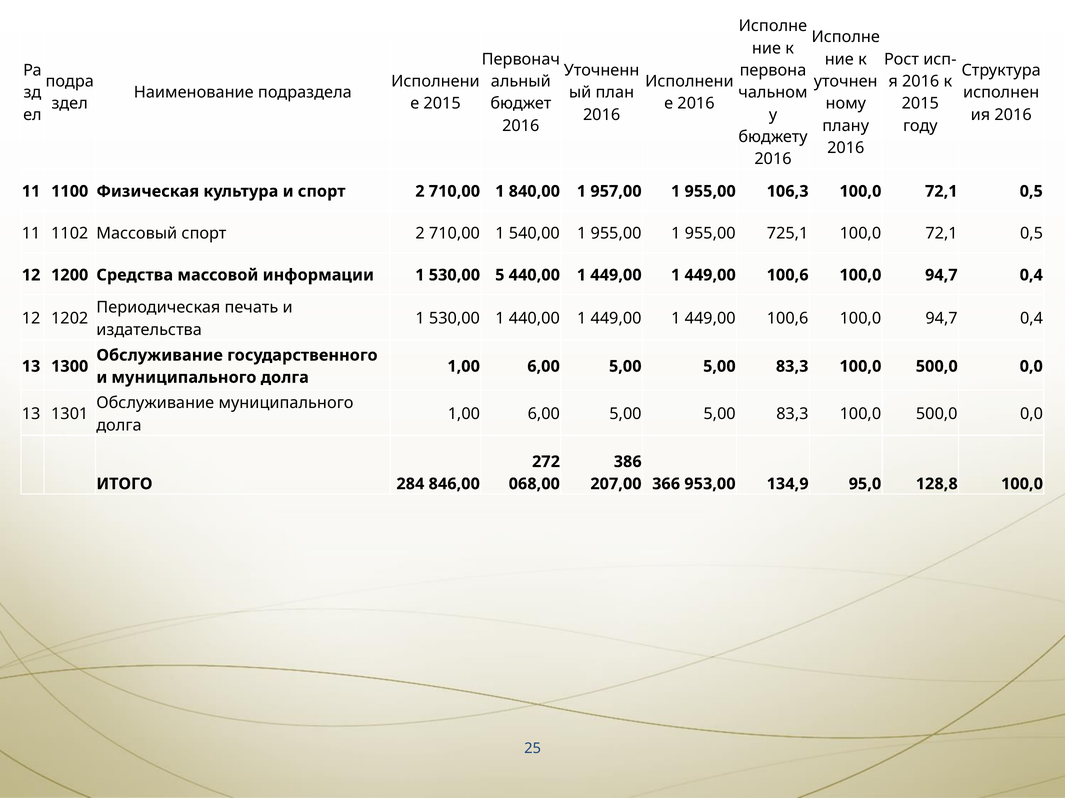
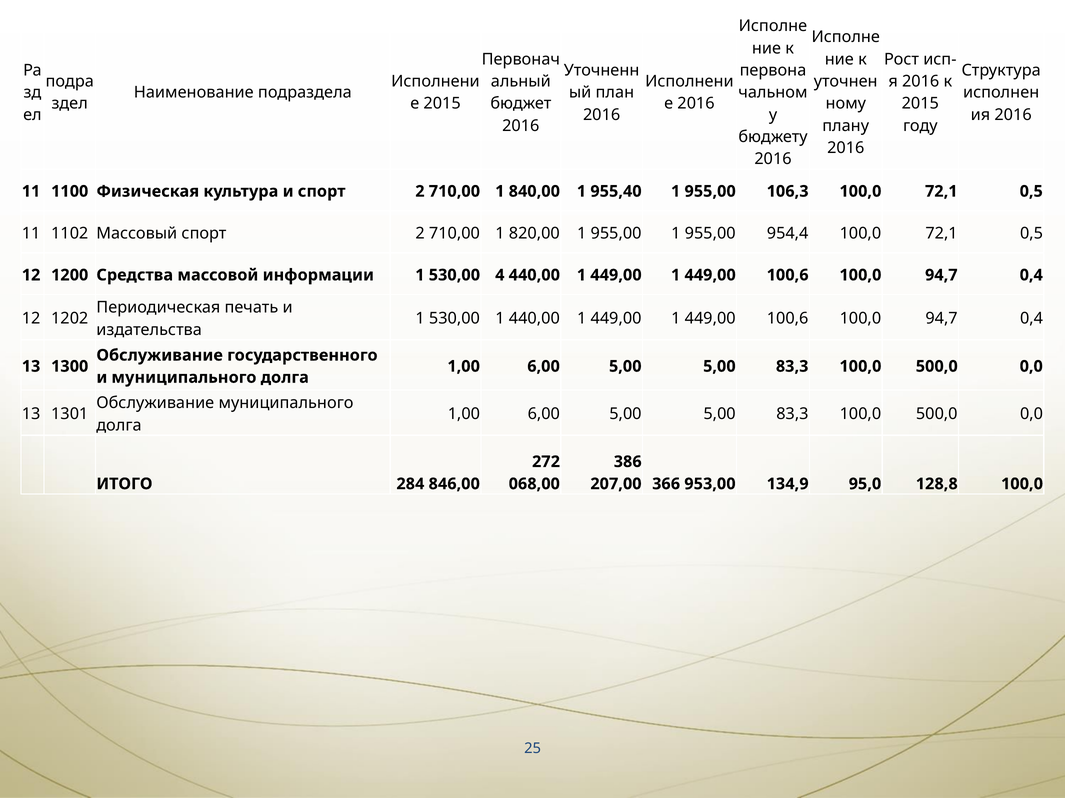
957,00: 957,00 -> 955,40 (616, 192)
540,00: 540,00 -> 820,00 (534, 233)
725,1: 725,1 -> 954,4 (788, 233)
5: 5 -> 4 (500, 275)
